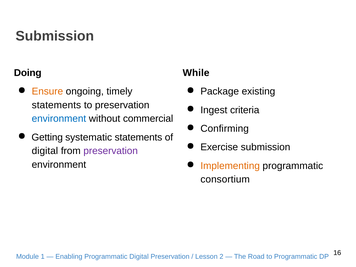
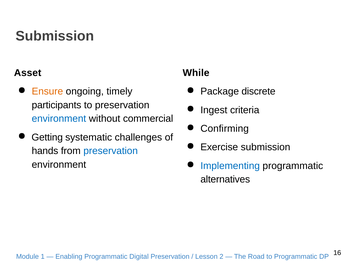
Doing: Doing -> Asset (28, 73)
existing: existing -> discrete (259, 91)
statements: statements -> participants (57, 105)
systematic statements: statements -> challenges (138, 137)
digital: digital -> hands (45, 151)
preservation colour: purple -> blue (111, 151)
Implementing colour: orange -> blue (230, 166)
consortium: consortium -> alternatives (225, 179)
